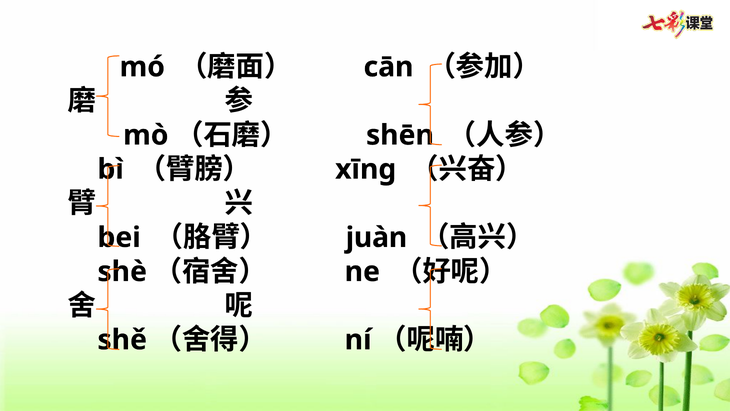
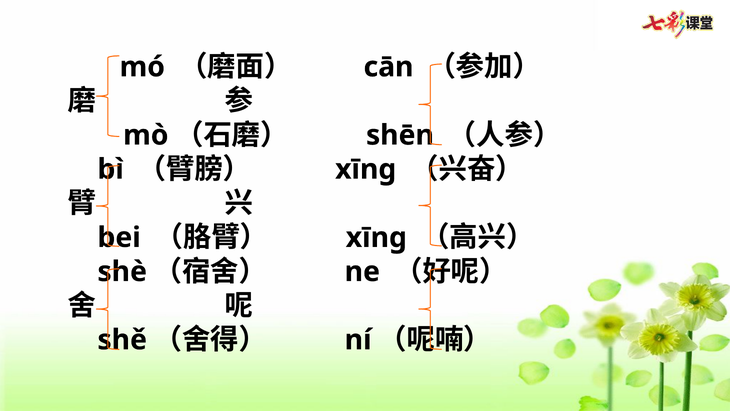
juàn: juàn -> xīng (376, 237)
